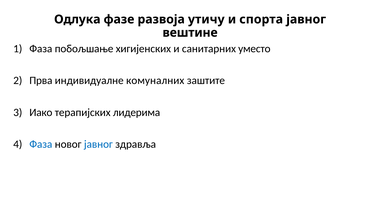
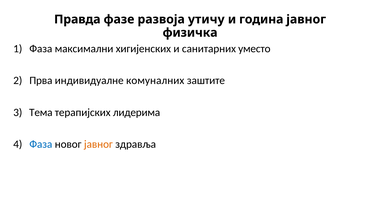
Одлука: Одлука -> Правда (77, 19)
спорта: спорта -> година (261, 19)
вештине: вештине -> физичка (190, 33)
побољшање: побољшање -> максимални (84, 49)
Иако: Иако -> Тема (41, 112)
јавног colour: blue -> orange (98, 144)
